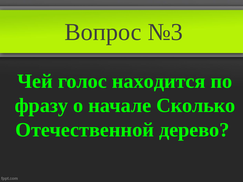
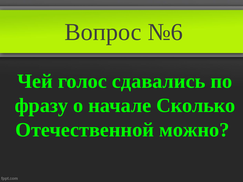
№3: №3 -> №6 (165, 32)
находится: находится -> сдавались (159, 81)
дерево: дерево -> можно (194, 130)
